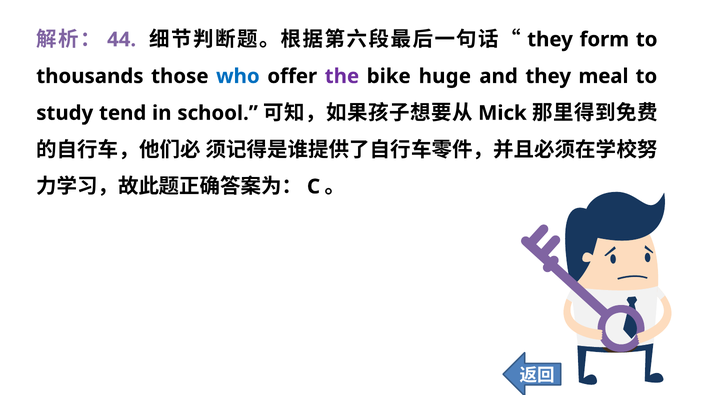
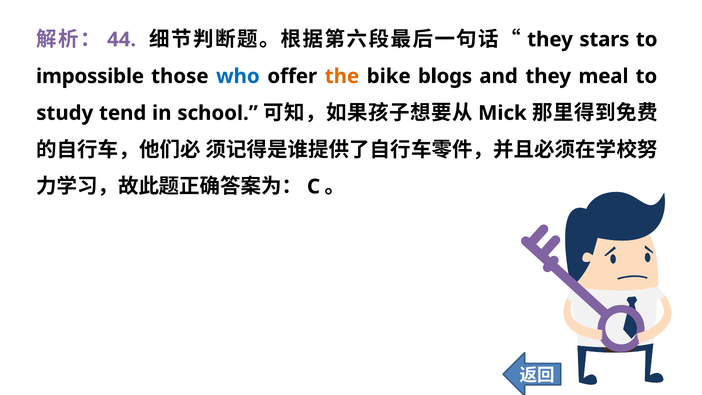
form: form -> stars (604, 39)
thousands: thousands -> impossible (90, 76)
the colour: purple -> orange (342, 76)
huge: huge -> blogs (445, 76)
